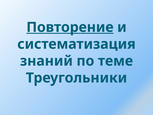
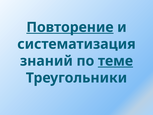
теме underline: none -> present (115, 61)
